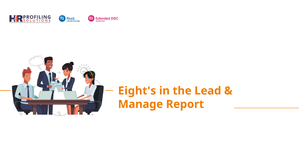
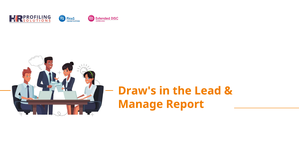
Eight's: Eight's -> Draw's (137, 91)
